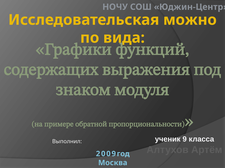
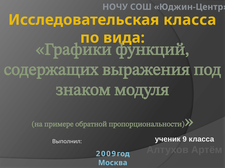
Исследовательская можно: можно -> класса (190, 20)
